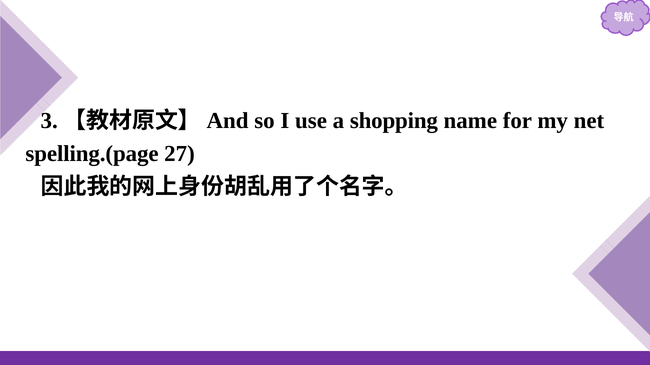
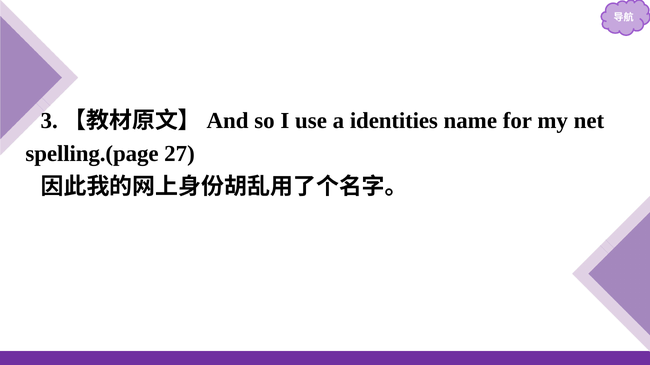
shopping: shopping -> identities (394, 121)
